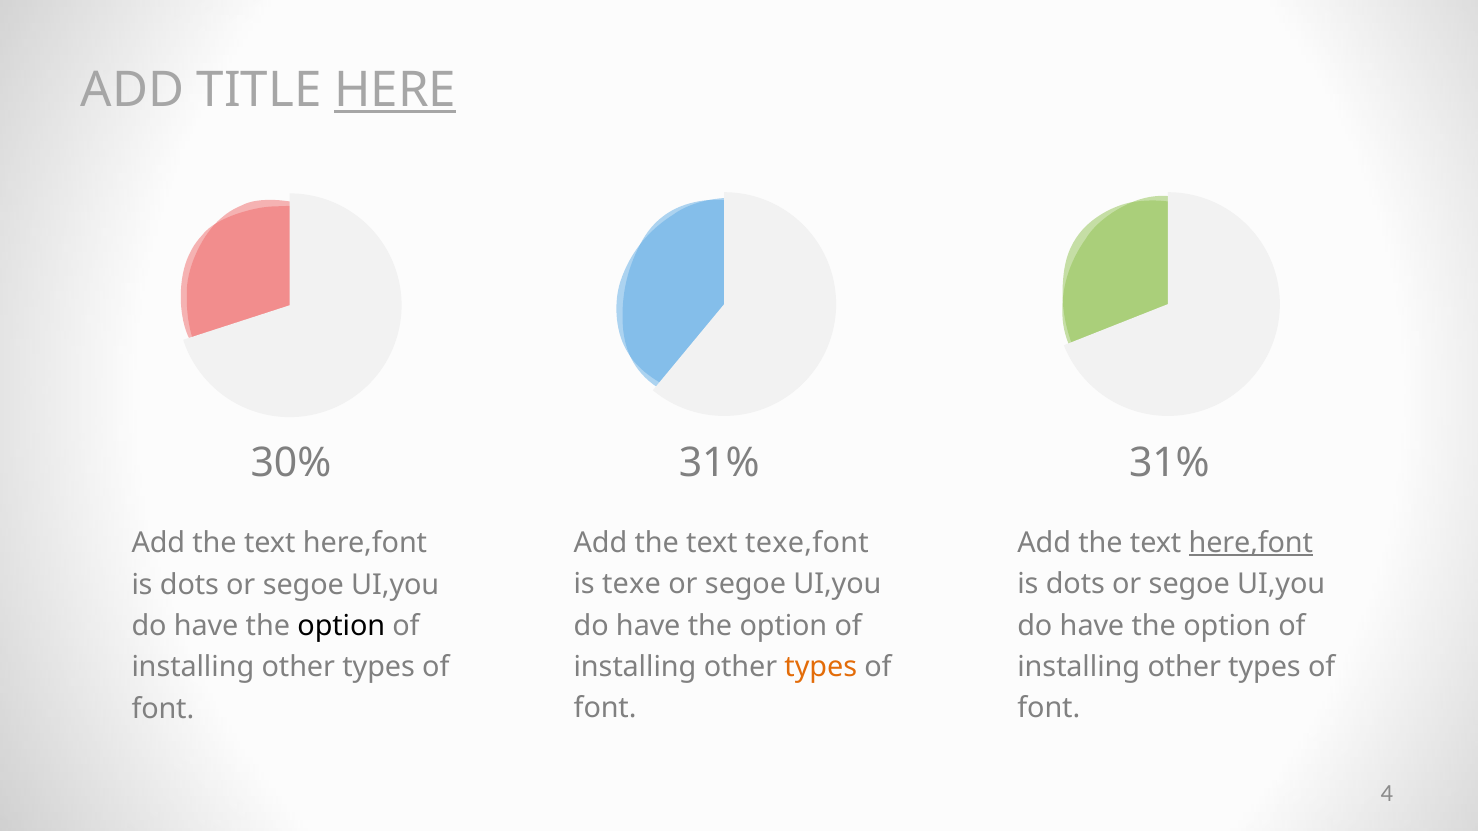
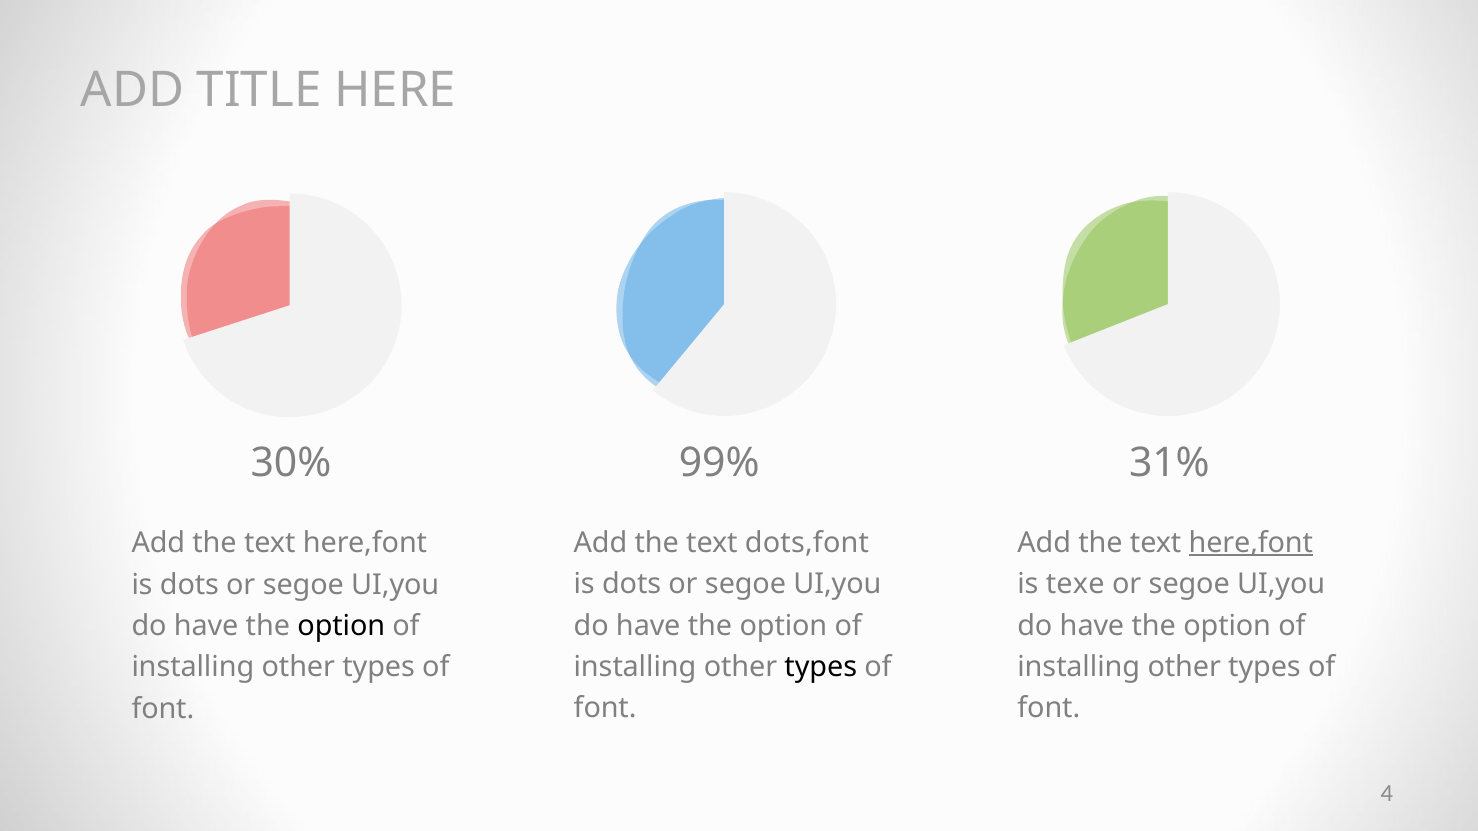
HERE underline: present -> none (395, 90)
30% 31%: 31% -> 99% (719, 463)
texe,font: texe,font -> dots,font (807, 543)
texe: texe -> dots (632, 585)
dots: dots -> texe (1075, 585)
types colour: orange -> black (821, 667)
